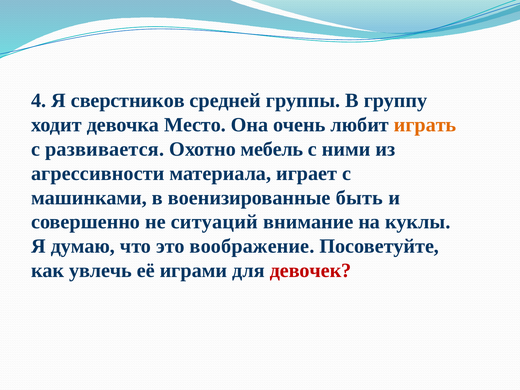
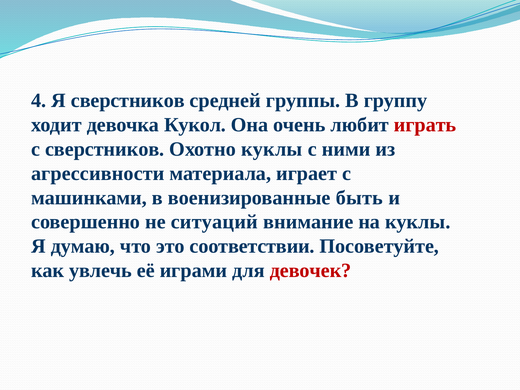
Место: Место -> Кукол (195, 125)
играть colour: orange -> red (425, 125)
с развивается: развивается -> сверстников (105, 149)
Охотно мебель: мебель -> куклы (272, 149)
воображение: воображение -> соответствии (252, 246)
